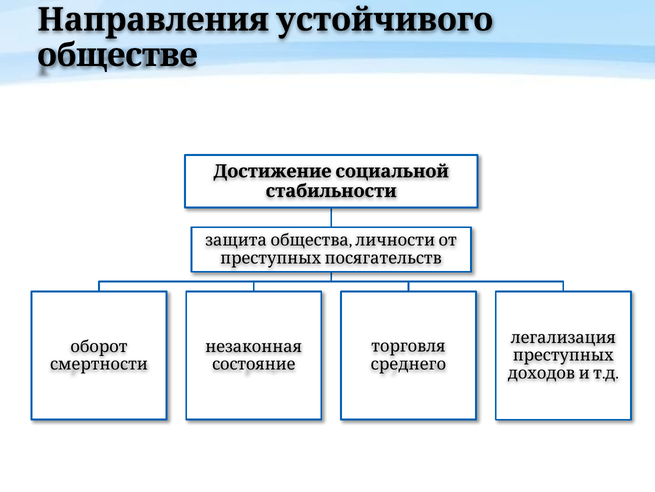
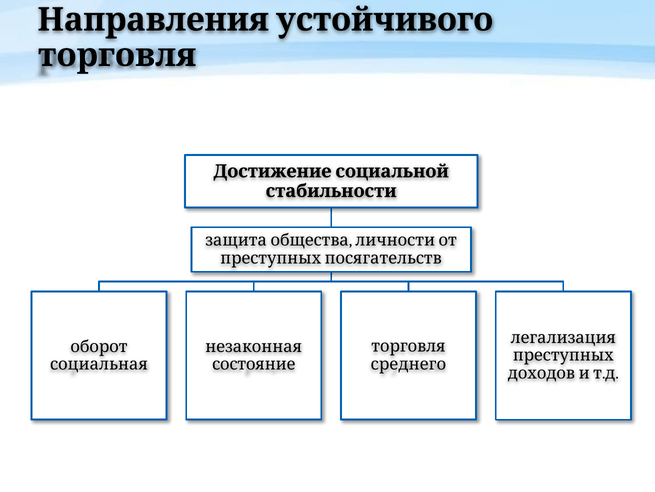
обществе: обществе -> торговля (117, 55)
смертности: смертности -> социальная (99, 364)
